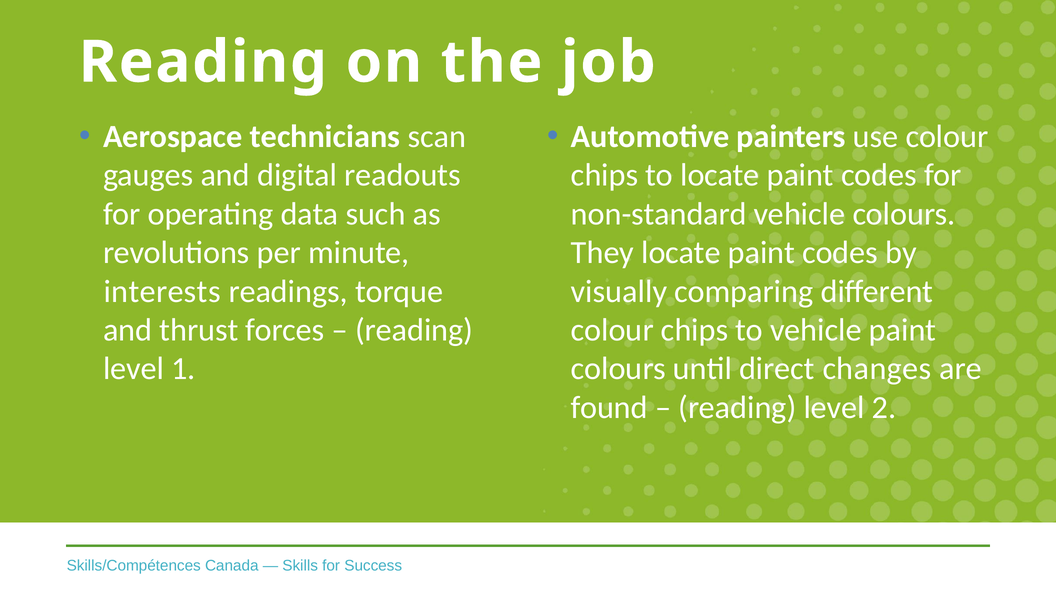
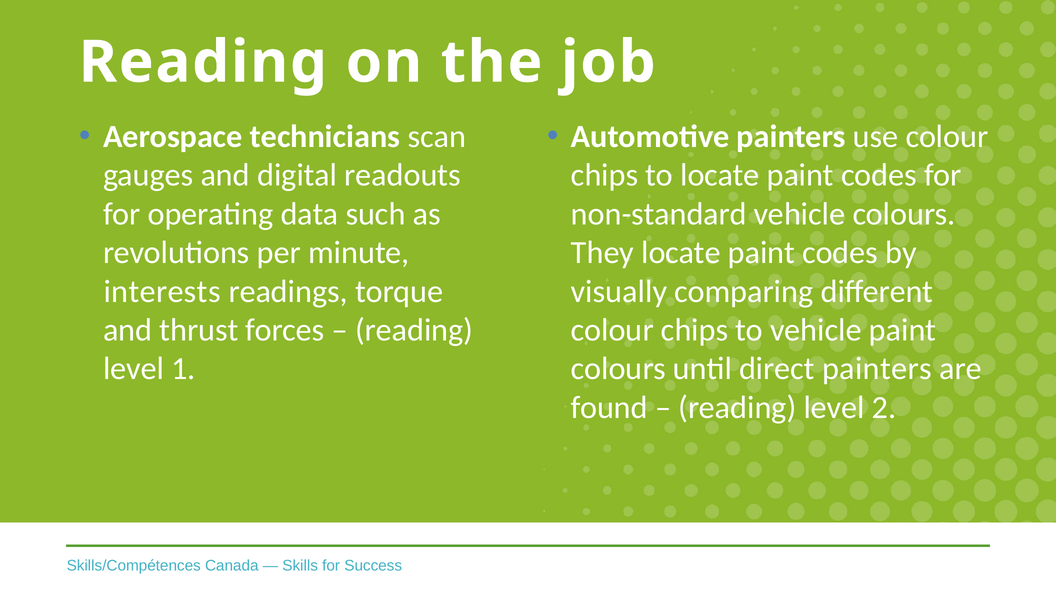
direct changes: changes -> painters (877, 369)
